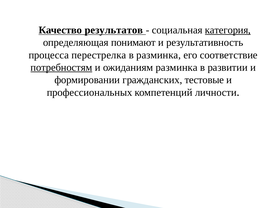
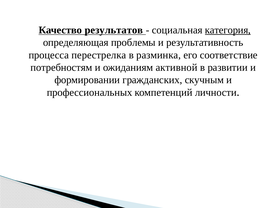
понимают: понимают -> проблемы (133, 42)
потребностям underline: present -> none (61, 67)
ожиданиям разминка: разминка -> активной (177, 67)
тестовые: тестовые -> скучным (204, 80)
